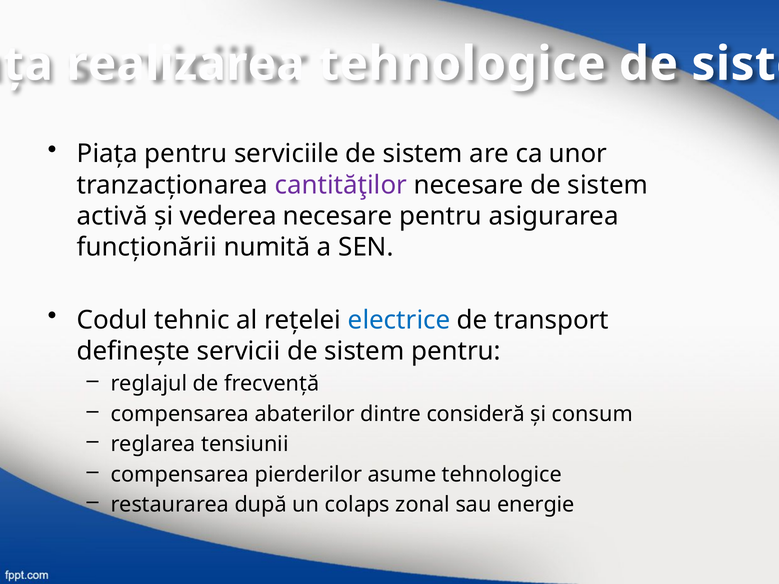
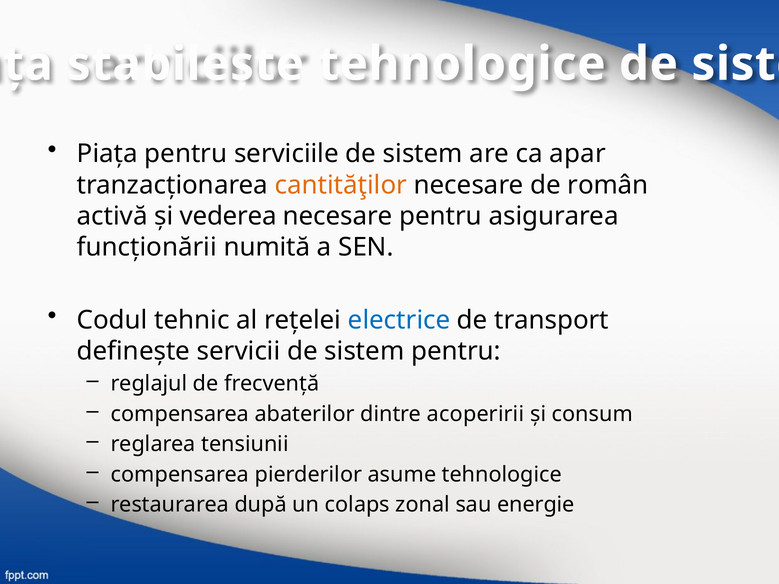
realizarea: realizarea -> stabileşte (185, 64)
unor: unor -> apar (578, 154)
cantităţilor colour: purple -> orange (341, 185)
necesare de sistem: sistem -> român (608, 185)
consideră: consideră -> acoperirii (476, 414)
